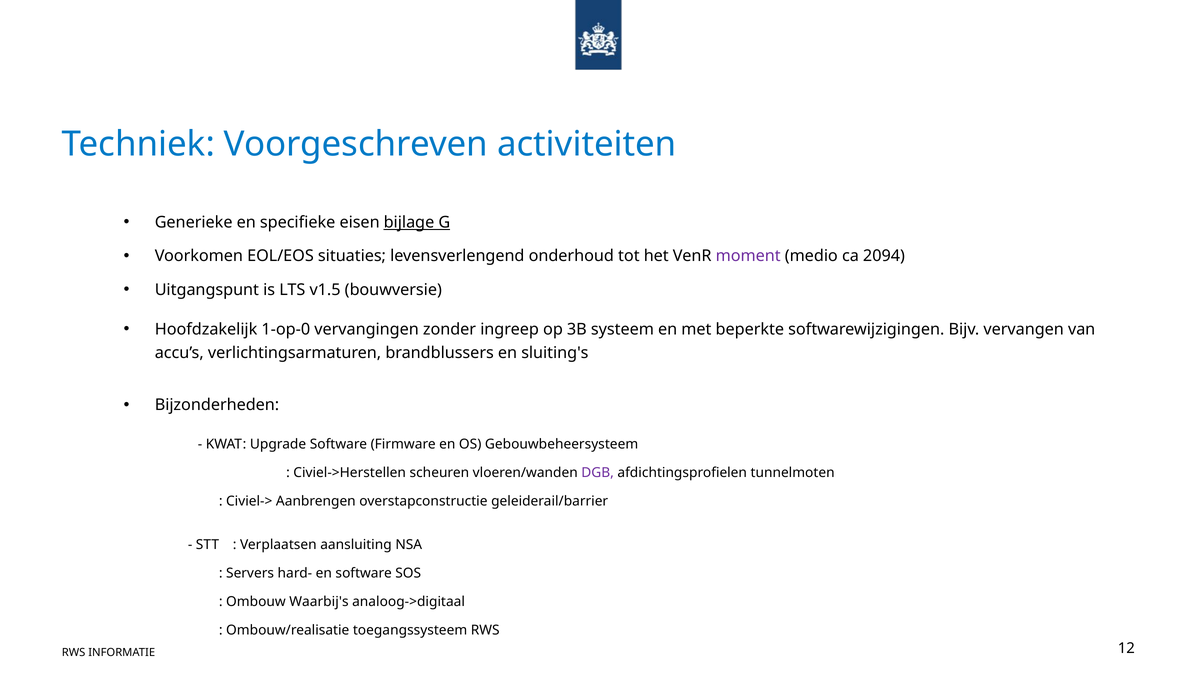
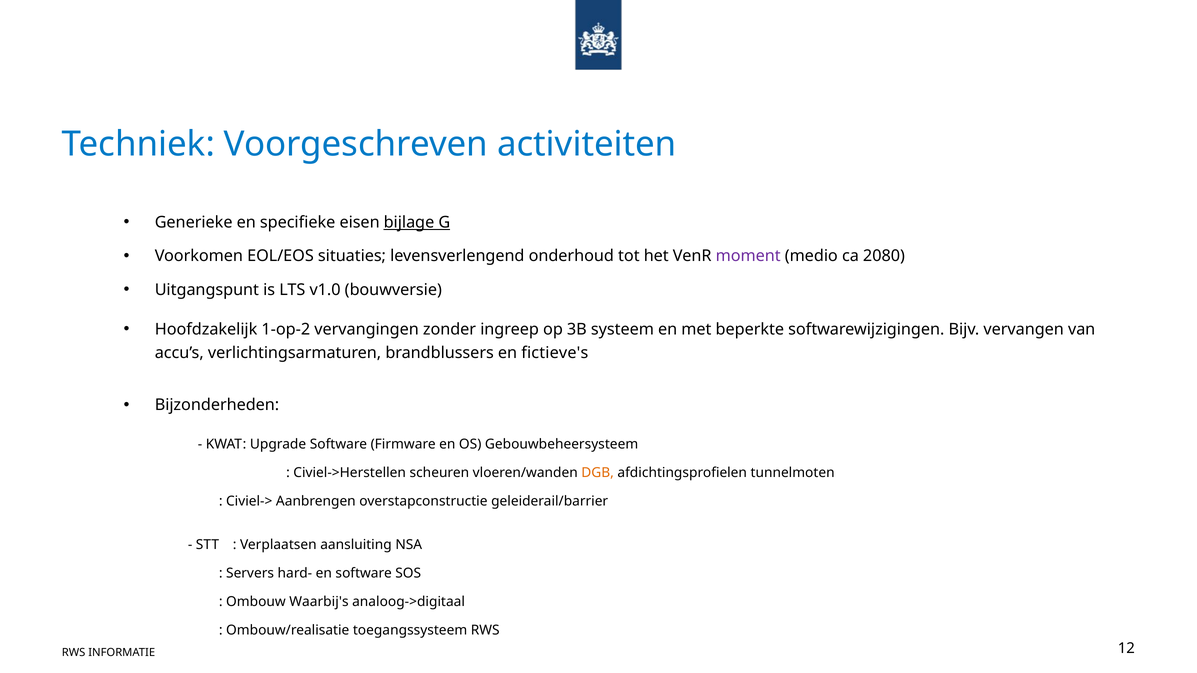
2094: 2094 -> 2080 (884, 256)
v1.5: v1.5 -> v1.0 (325, 290)
1-op-0: 1-op-0 -> 1-op-2 (286, 330)
sluiting's: sluiting's -> fictieve's (555, 353)
DGB colour: purple -> orange (598, 473)
